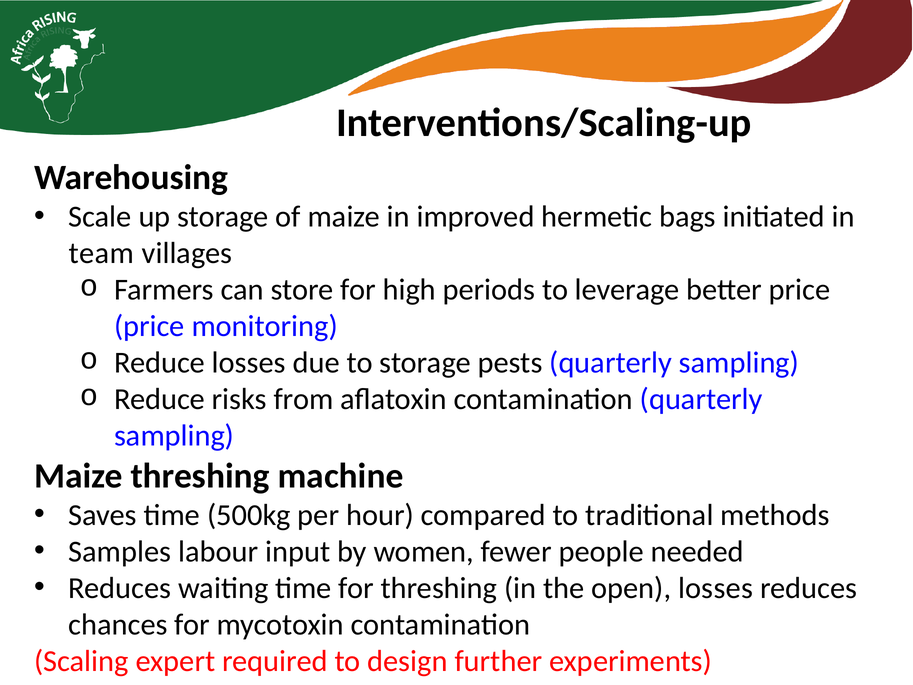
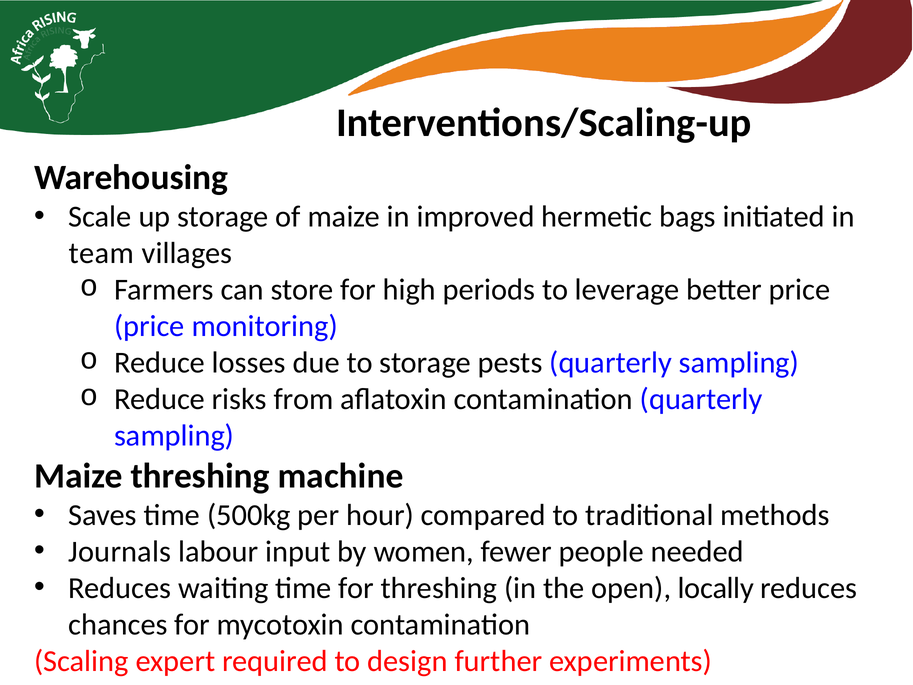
Samples: Samples -> Journals (120, 551)
open losses: losses -> locally (716, 588)
